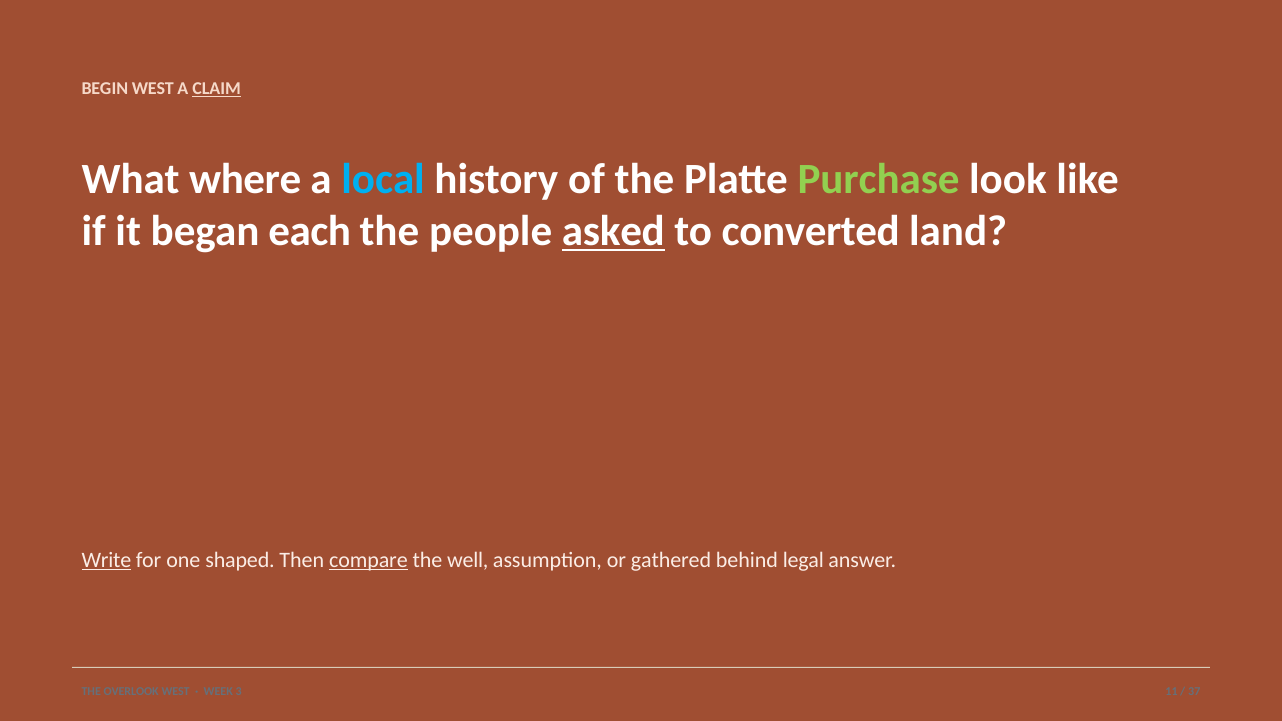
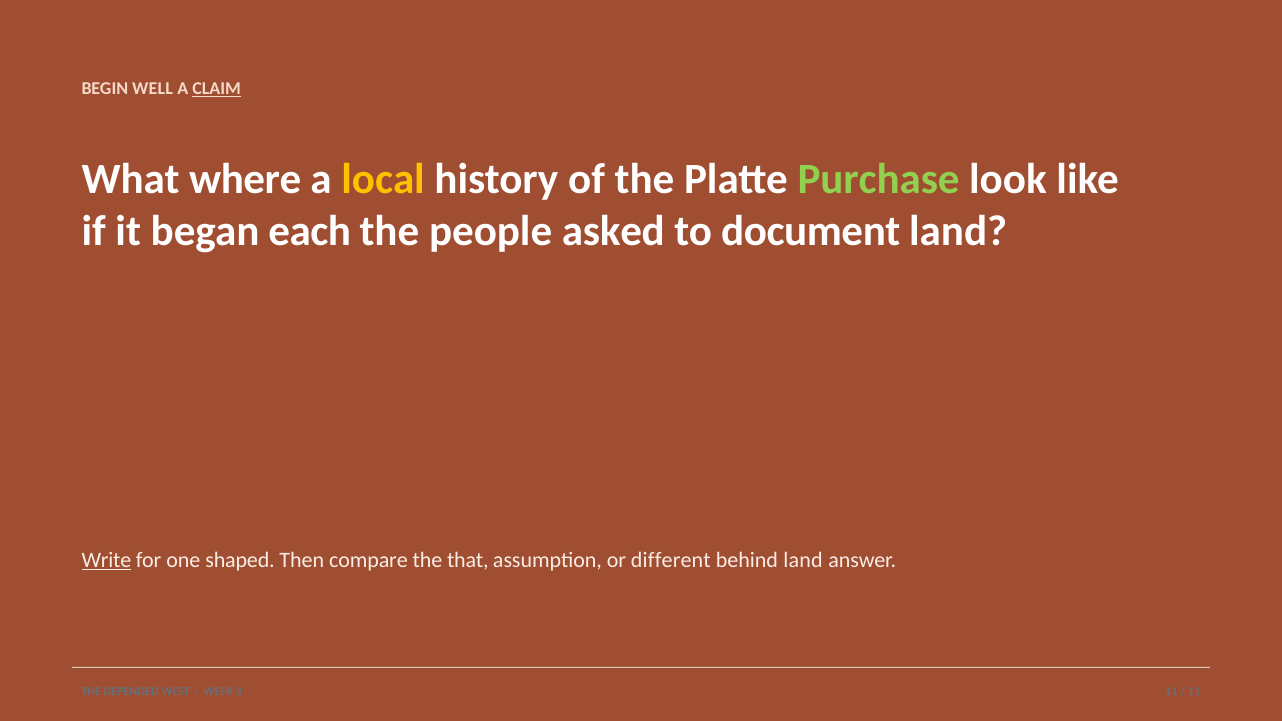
BEGIN WEST: WEST -> WELL (153, 89)
local colour: light blue -> yellow (383, 180)
asked underline: present -> none (613, 231)
converted: converted -> document (811, 231)
compare underline: present -> none (368, 560)
well: well -> that (468, 560)
gathered: gathered -> different (671, 560)
behind legal: legal -> land (803, 560)
OVERLOOK: OVERLOOK -> DEPENDED (131, 692)
37: 37 -> 11 (1194, 692)
